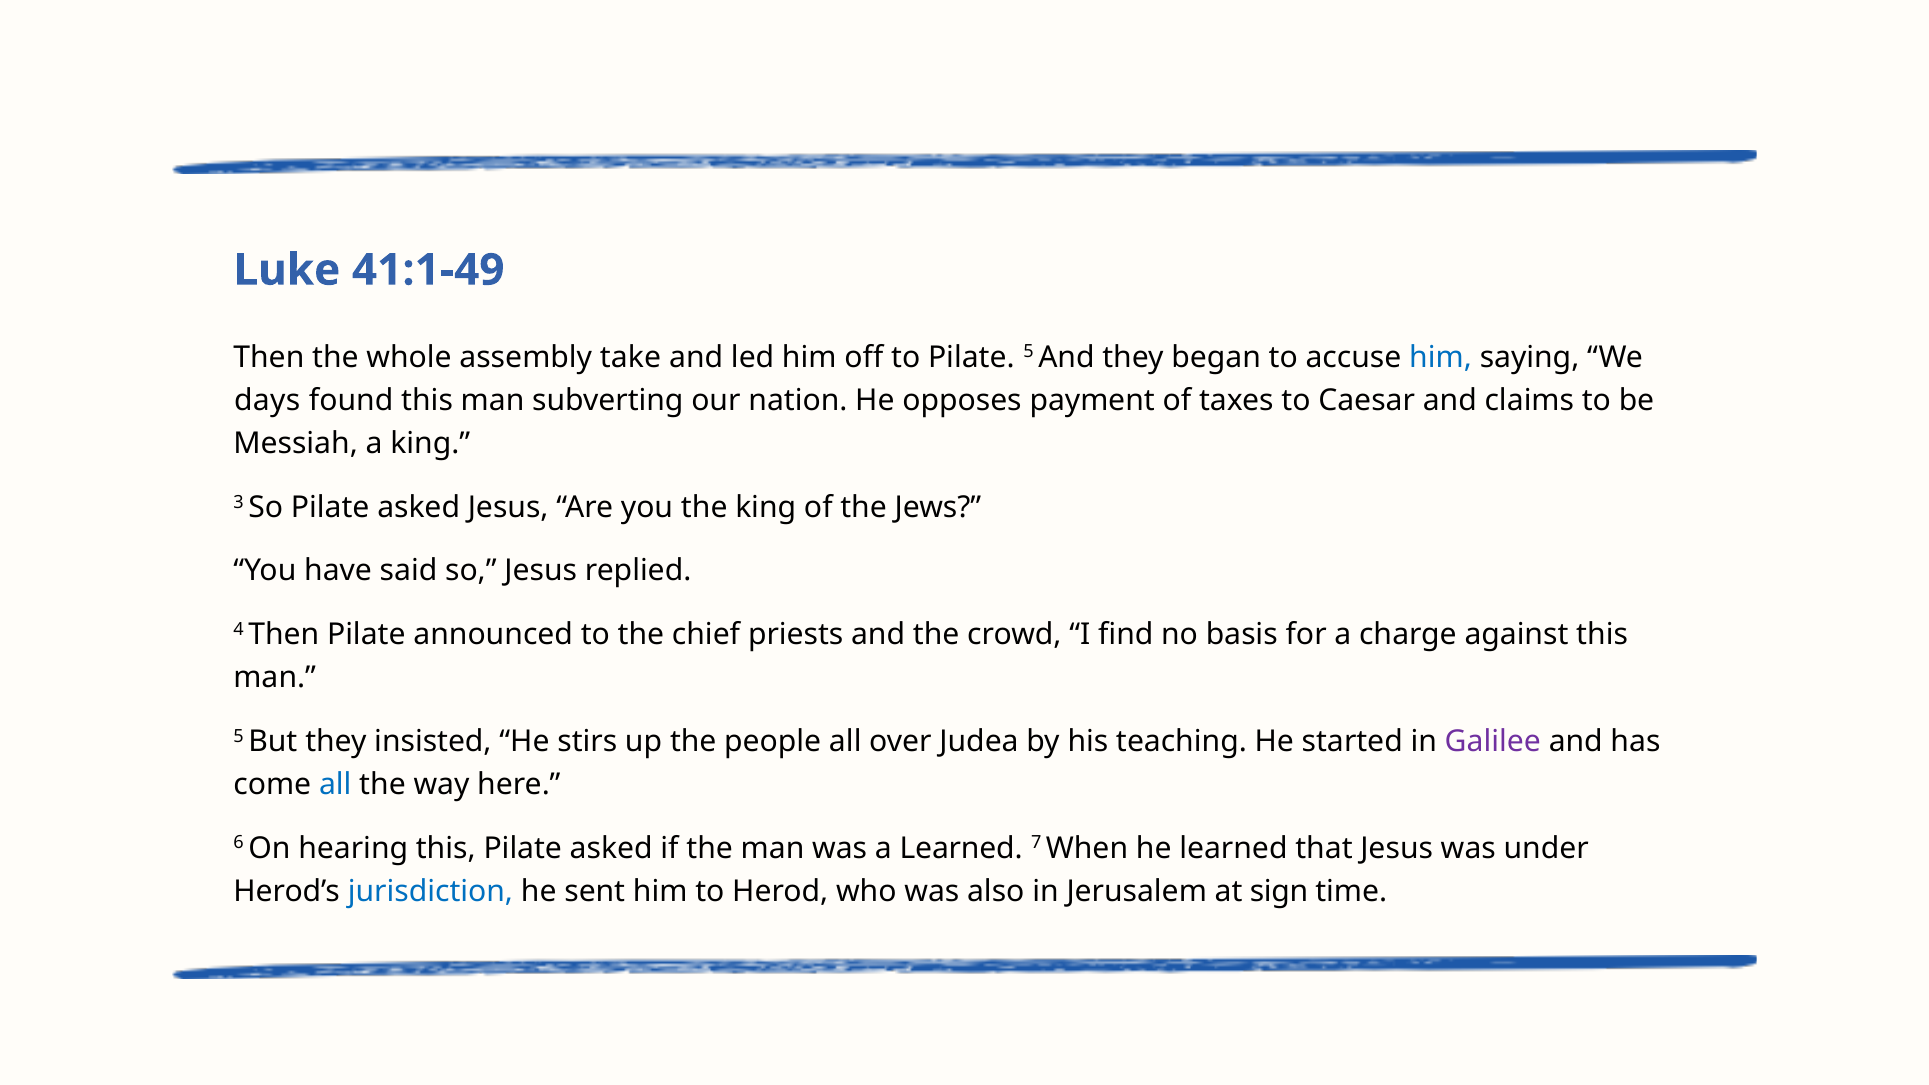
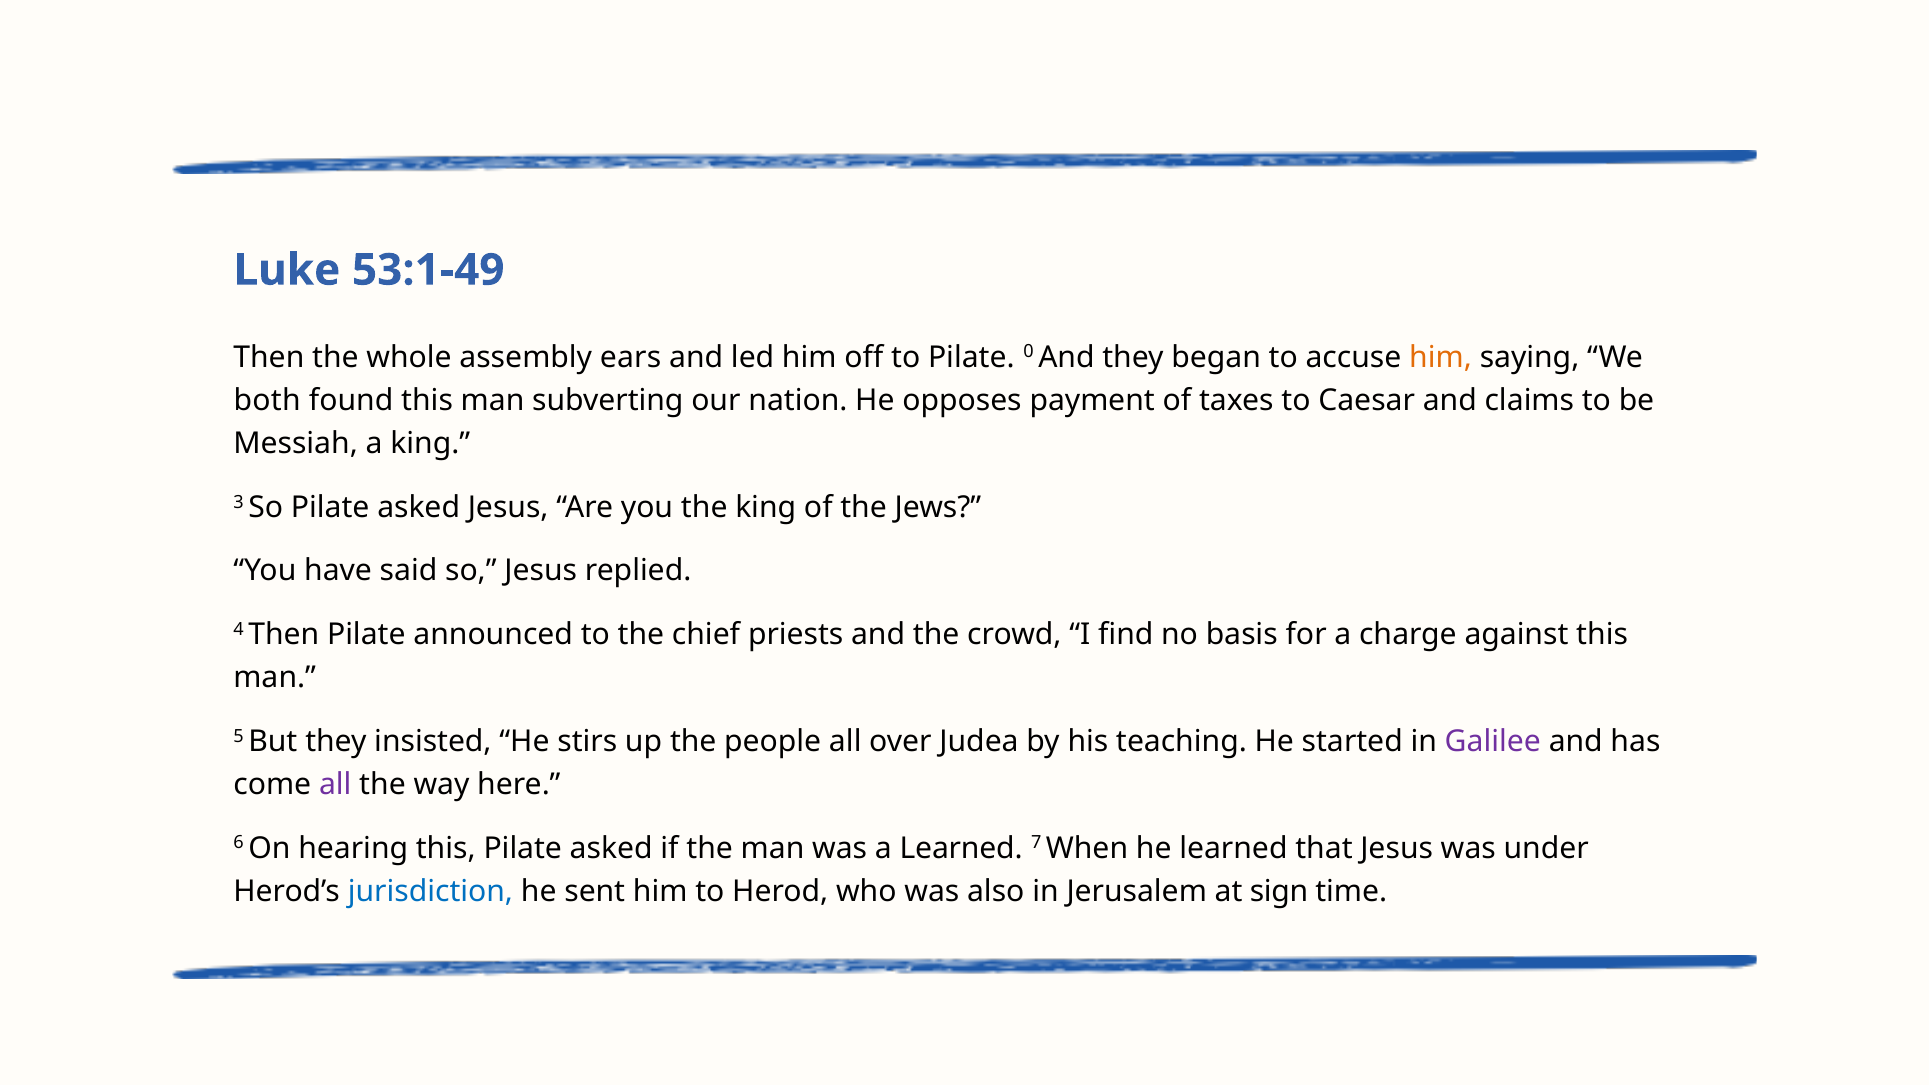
41:1-49: 41:1-49 -> 53:1-49 (428, 270)
take: take -> ears (631, 357)
Pilate 5: 5 -> 0 (1029, 352)
him colour: blue -> orange (1441, 357)
days: days -> both (267, 401)
all colour: blue -> purple (335, 785)
